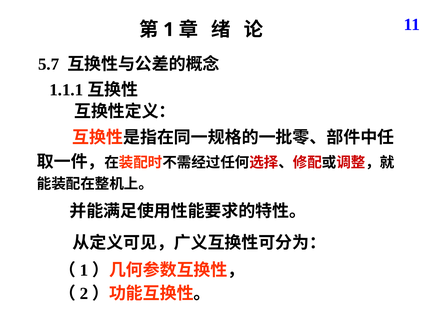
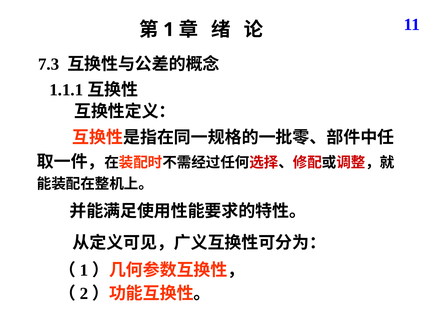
5.7: 5.7 -> 7.3 (49, 64)
